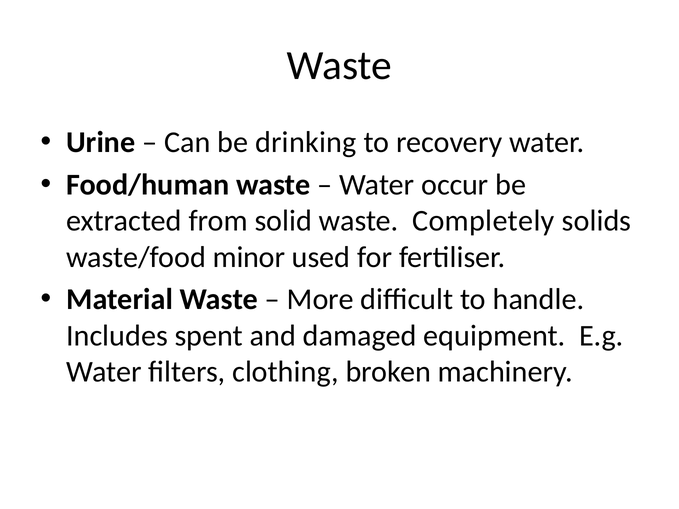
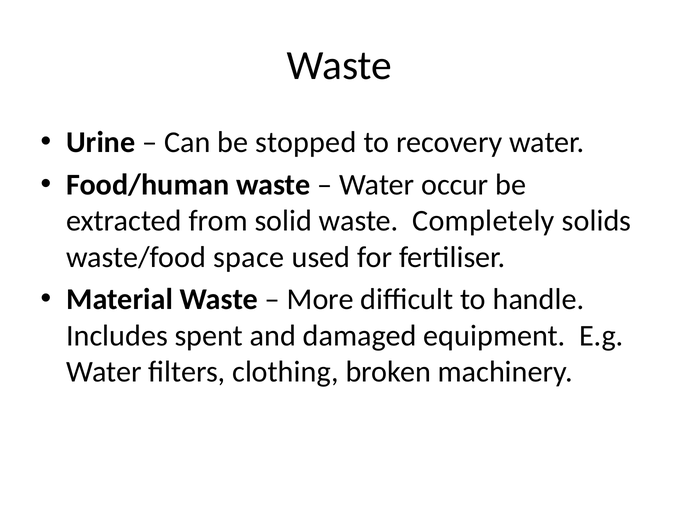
drinking: drinking -> stopped (306, 142)
minor: minor -> space (249, 257)
